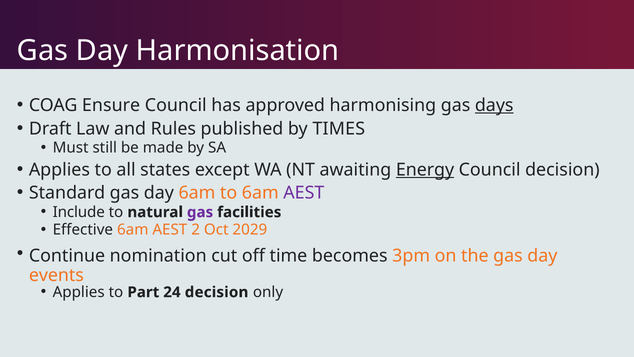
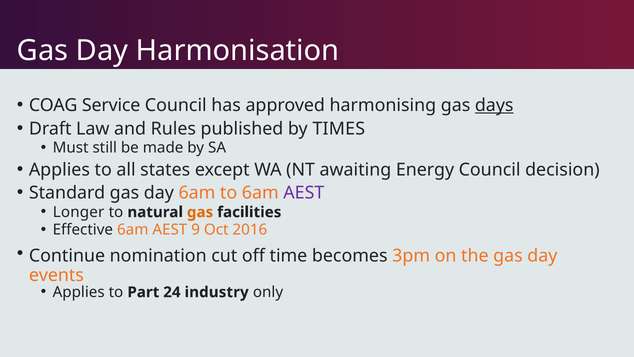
Ensure: Ensure -> Service (111, 105)
Energy underline: present -> none (425, 170)
Include: Include -> Longer (79, 212)
gas colour: purple -> orange (200, 212)
2: 2 -> 9 (196, 230)
2029: 2029 -> 2016 (250, 230)
24 decision: decision -> industry (217, 292)
